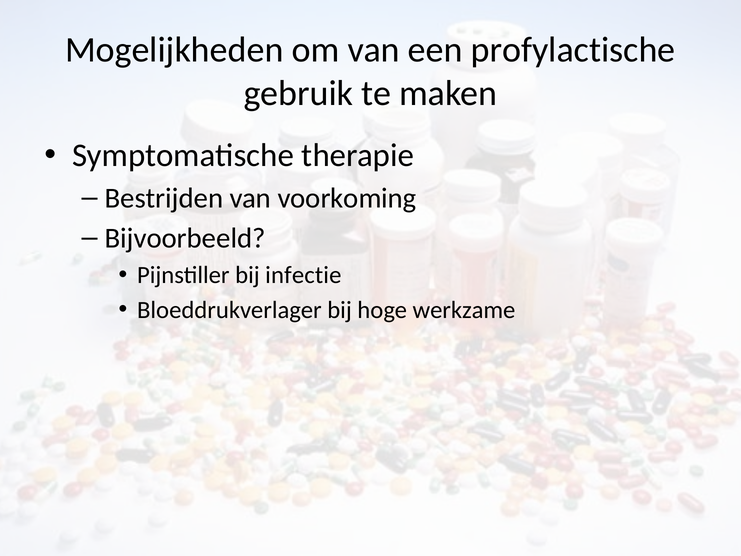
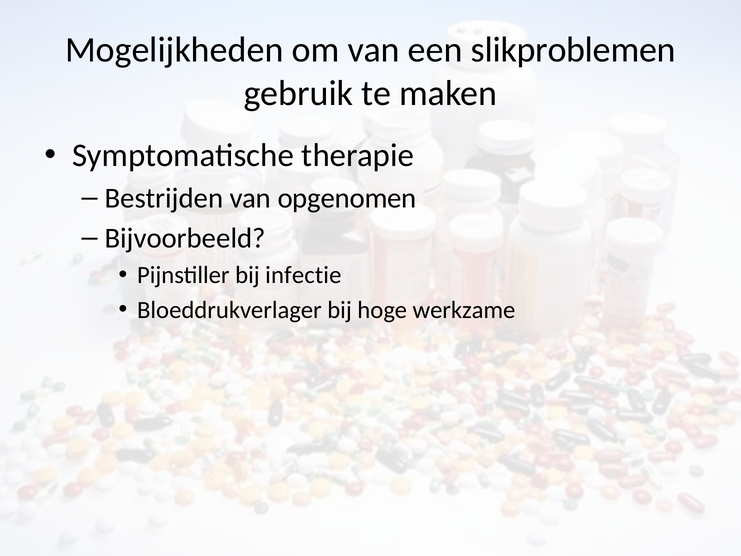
profylactische: profylactische -> slikproblemen (573, 50)
voorkoming: voorkoming -> opgenomen (347, 198)
